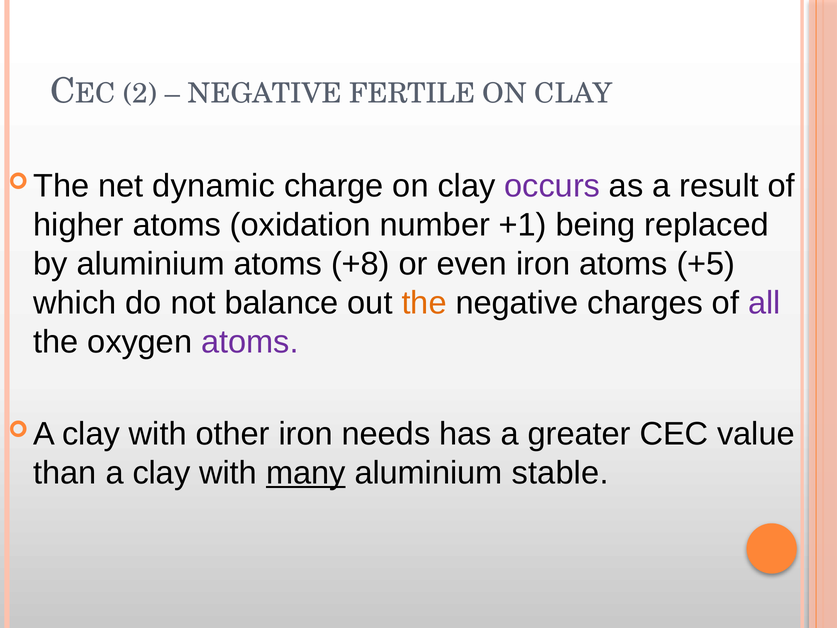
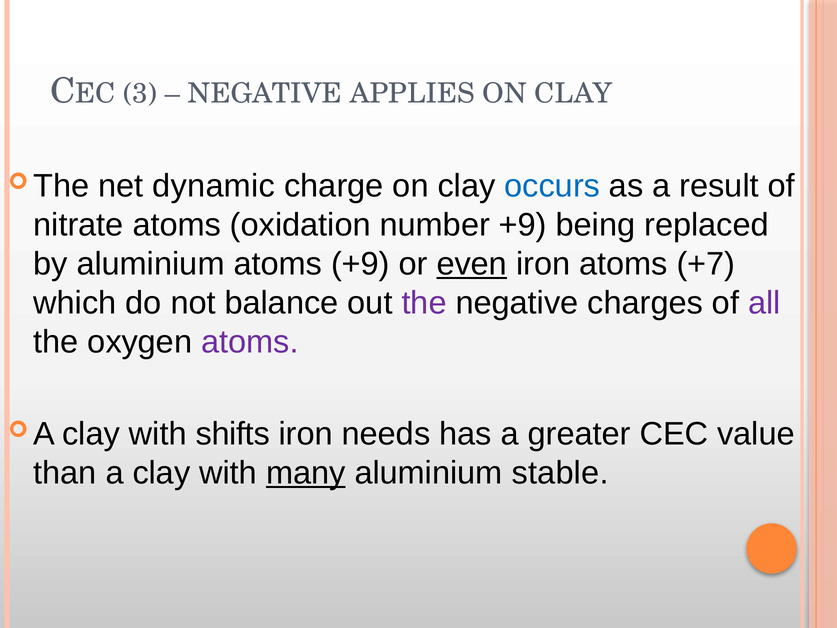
2: 2 -> 3 (140, 94)
FERTILE: FERTILE -> APPLIES (412, 94)
occurs colour: purple -> blue (552, 186)
higher: higher -> nitrate (78, 225)
number +1: +1 -> +9 (523, 225)
atoms +8: +8 -> +9 (360, 264)
even underline: none -> present (472, 264)
+5: +5 -> +7 (706, 264)
the colour: orange -> purple (424, 303)
other: other -> shifts (233, 434)
